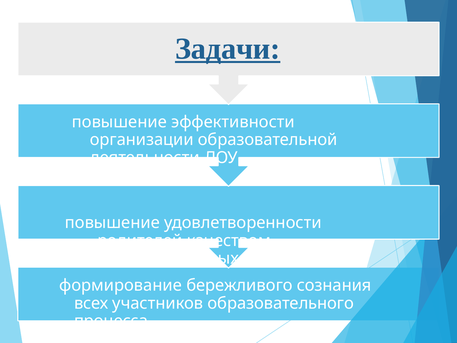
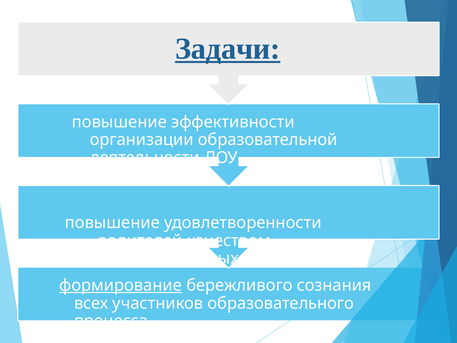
формирование underline: none -> present (121, 285)
